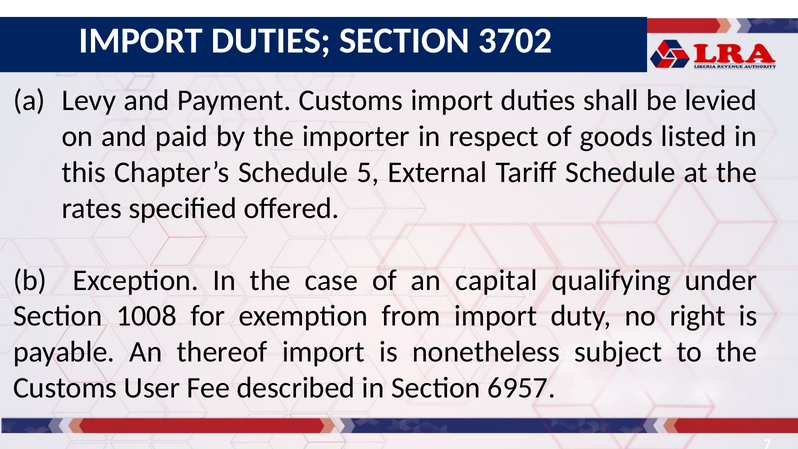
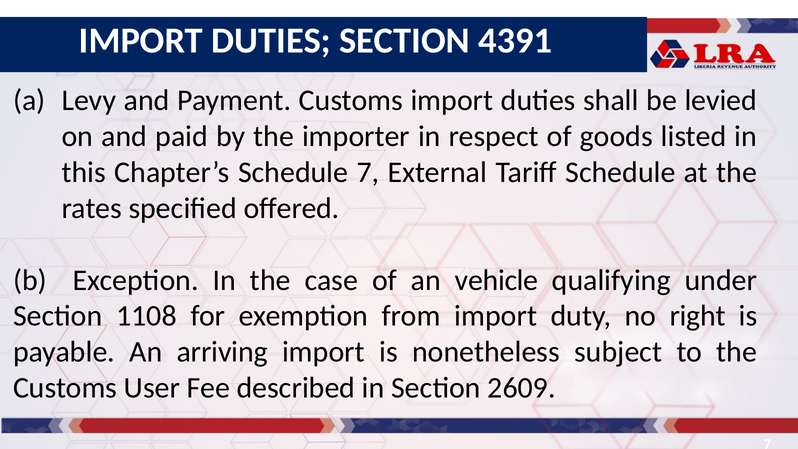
3702: 3702 -> 4391 (515, 41)
Schedule 5: 5 -> 7 (368, 172)
capital: capital -> vehicle (497, 280)
1008: 1008 -> 1108 (146, 316)
thereof: thereof -> arriving (222, 352)
6957: 6957 -> 2609 (522, 388)
